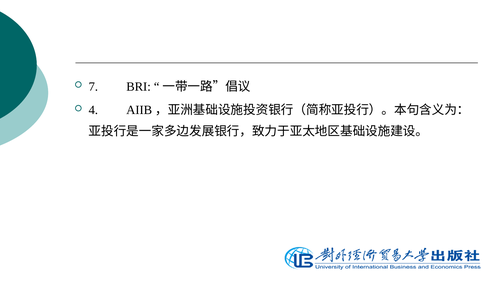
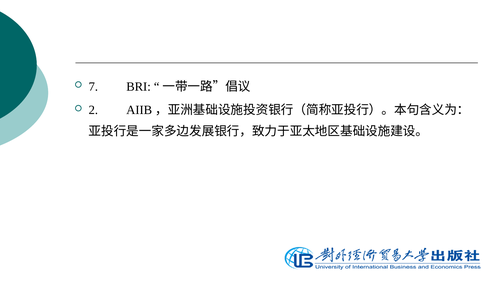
4: 4 -> 2 (93, 110)
